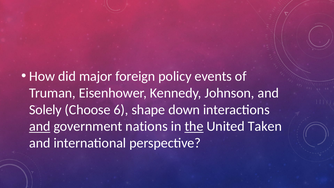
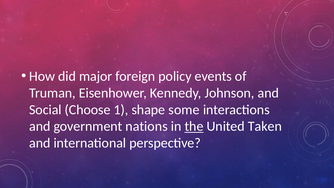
Solely: Solely -> Social (45, 110)
6: 6 -> 1 (121, 110)
down: down -> some (184, 110)
and underline: present -> none (40, 126)
